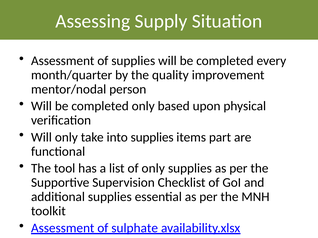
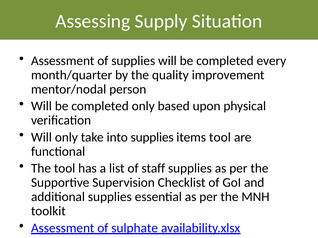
items part: part -> tool (220, 137)
of only: only -> staff (153, 169)
